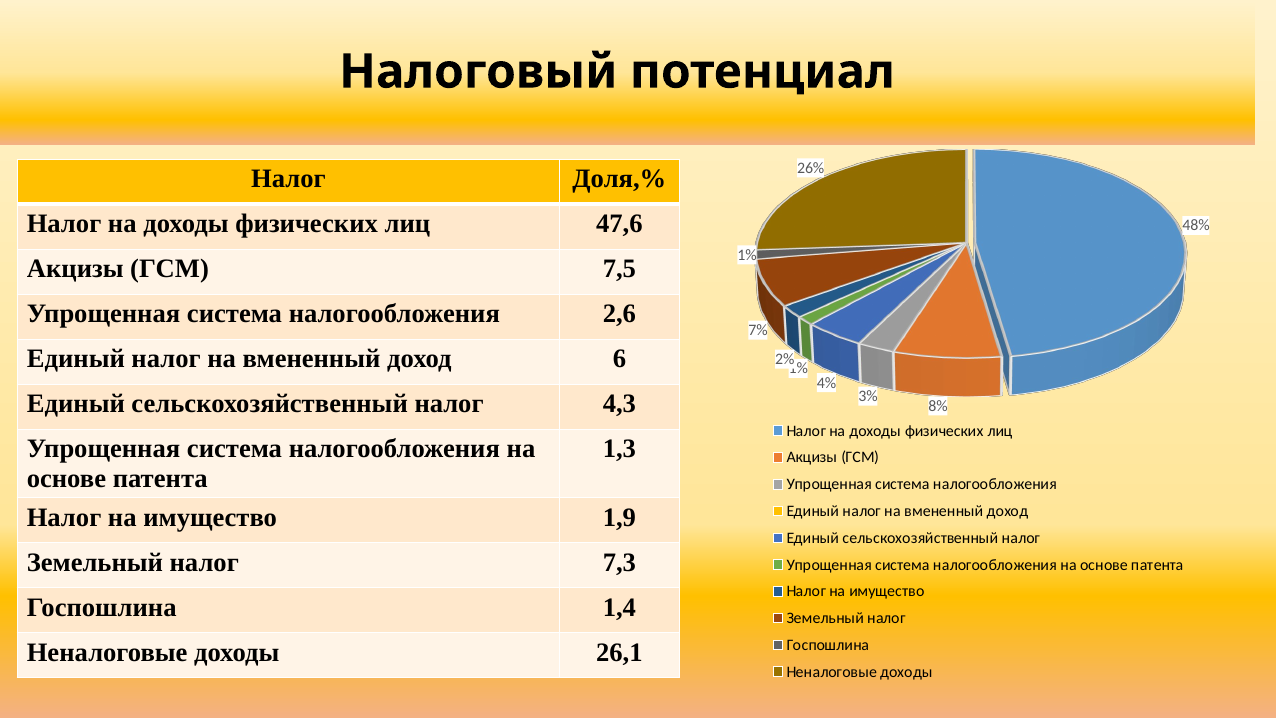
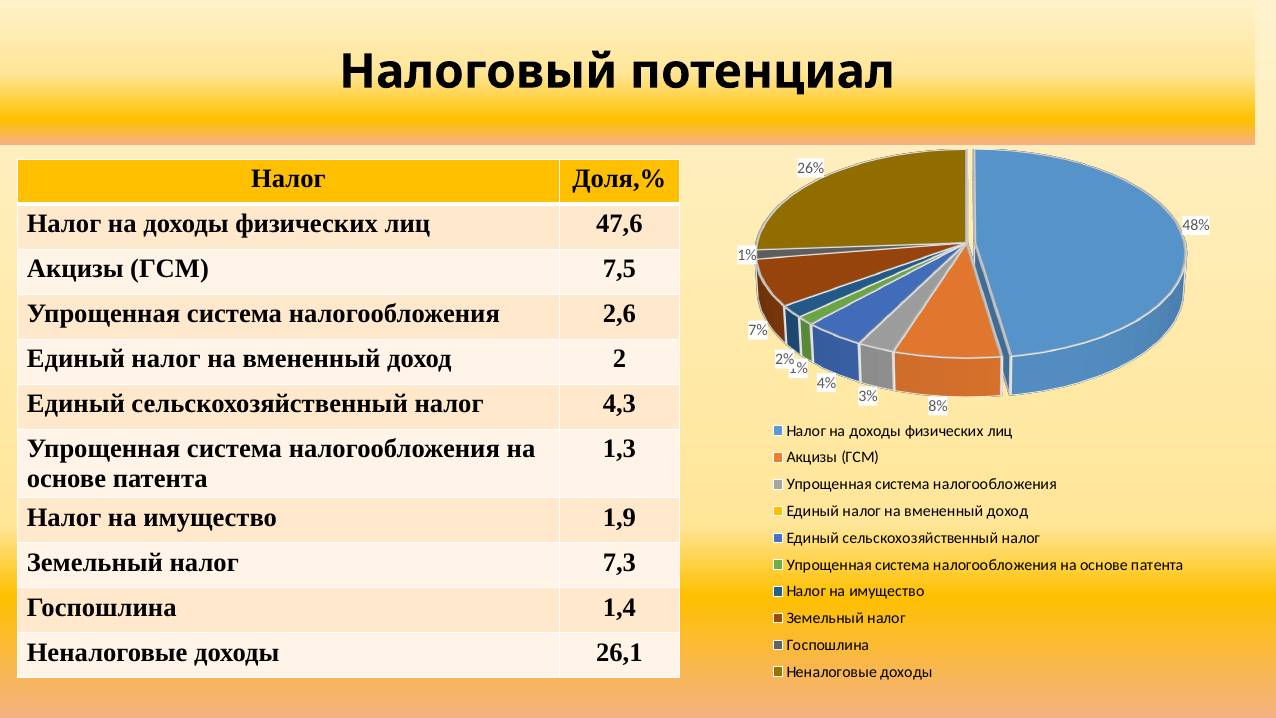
6: 6 -> 2 (619, 359)
